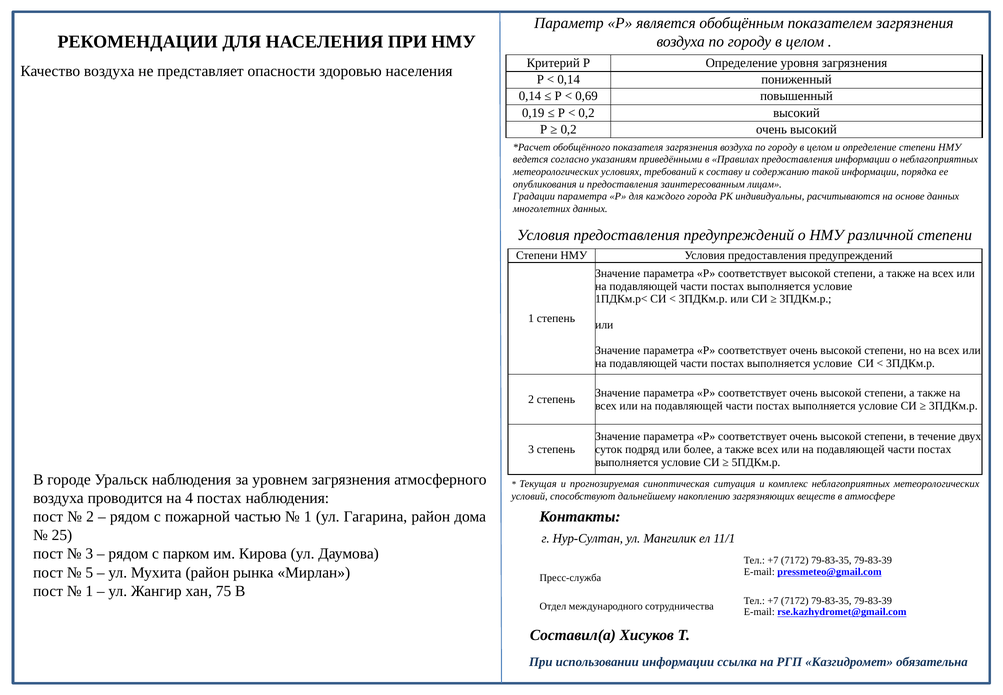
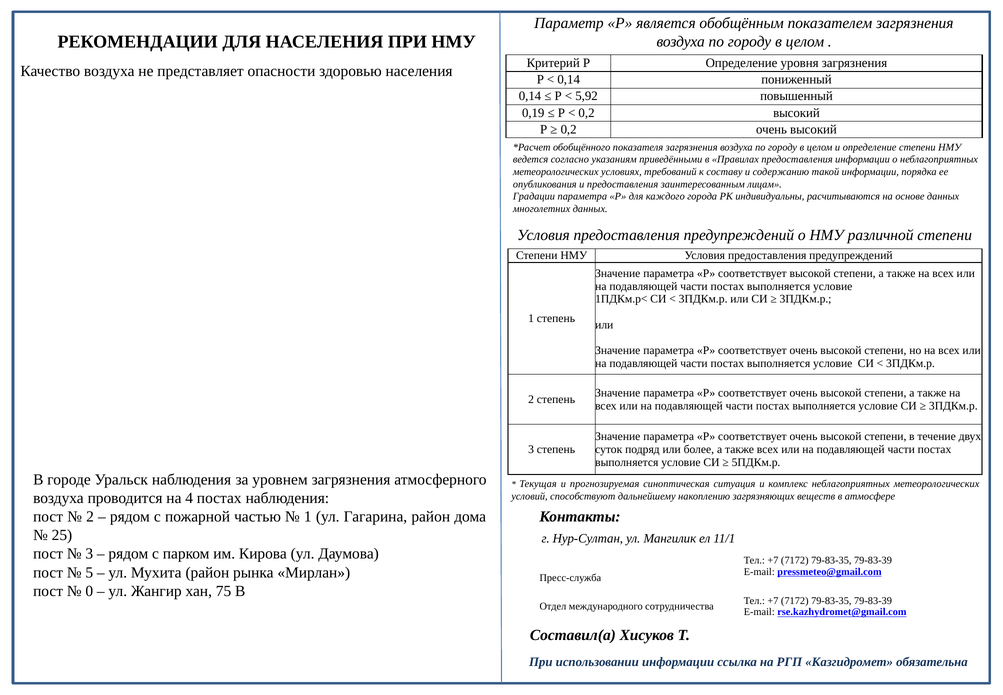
0,69: 0,69 -> 5,92 (586, 96)
1: 1 -> 0 (89, 590)
